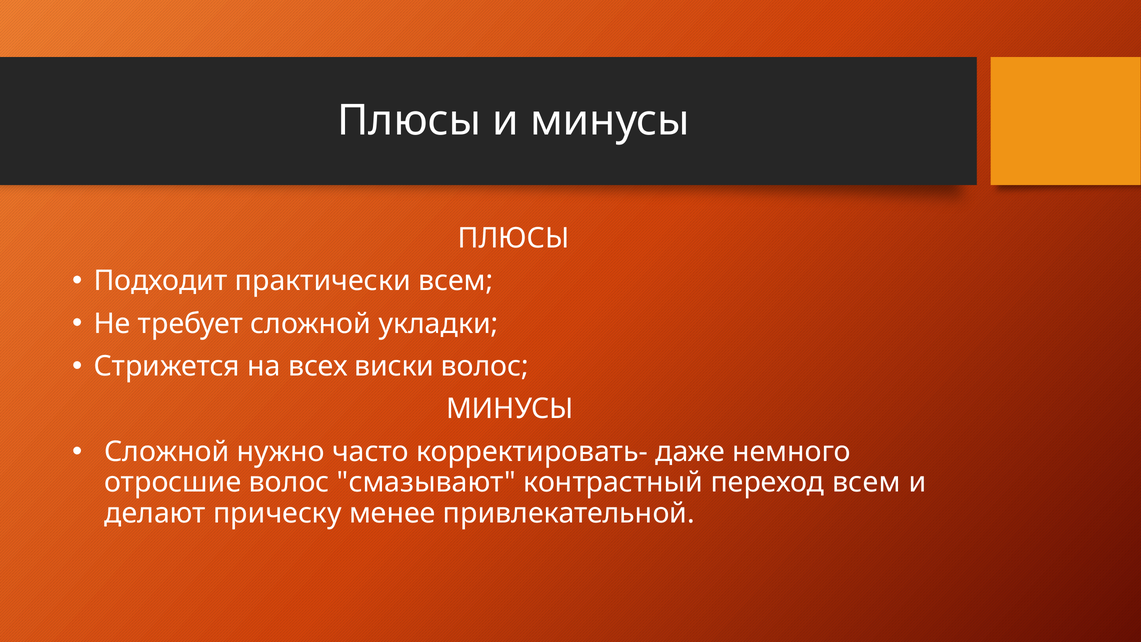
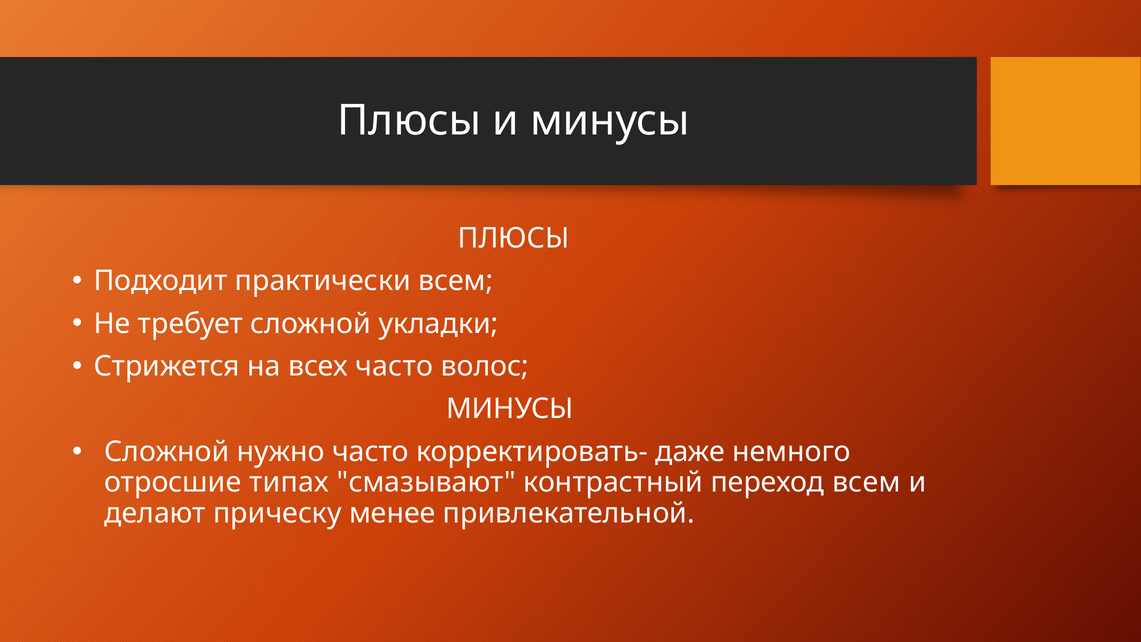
всех виски: виски -> часто (394, 366)
отросшие волос: волос -> типах (289, 482)
